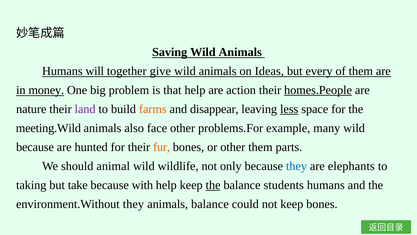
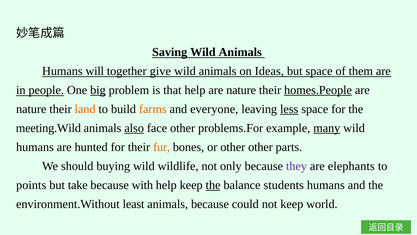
but every: every -> space (319, 71)
money: money -> people (46, 90)
big underline: none -> present (98, 90)
action: action -> nature (241, 90)
land colour: purple -> orange (85, 109)
disappear: disappear -> everyone (214, 109)
also underline: none -> present (134, 128)
many underline: none -> present (327, 128)
because: because -> humans (35, 147)
other them: them -> other (260, 147)
animal: animal -> buying (113, 166)
they colour: blue -> purple (297, 166)
taking: taking -> points (31, 185)
environment.Without they: they -> least (134, 204)
animals balance: balance -> because (210, 204)
keep bones: bones -> world (322, 204)
